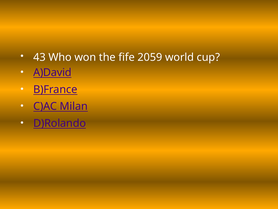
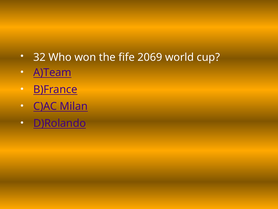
43: 43 -> 32 (39, 57)
2059: 2059 -> 2069 (150, 57)
A)David: A)David -> A)Team (52, 72)
